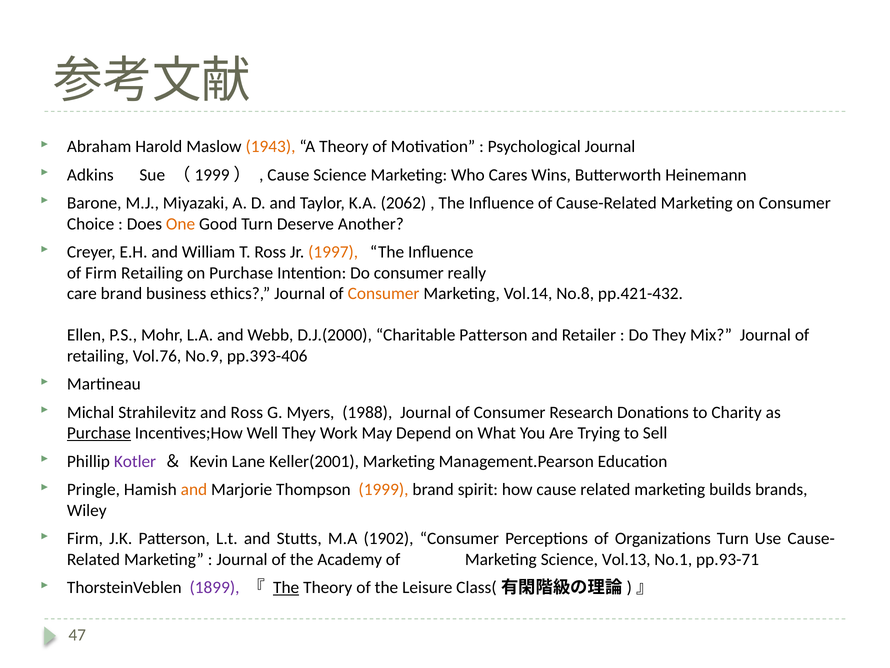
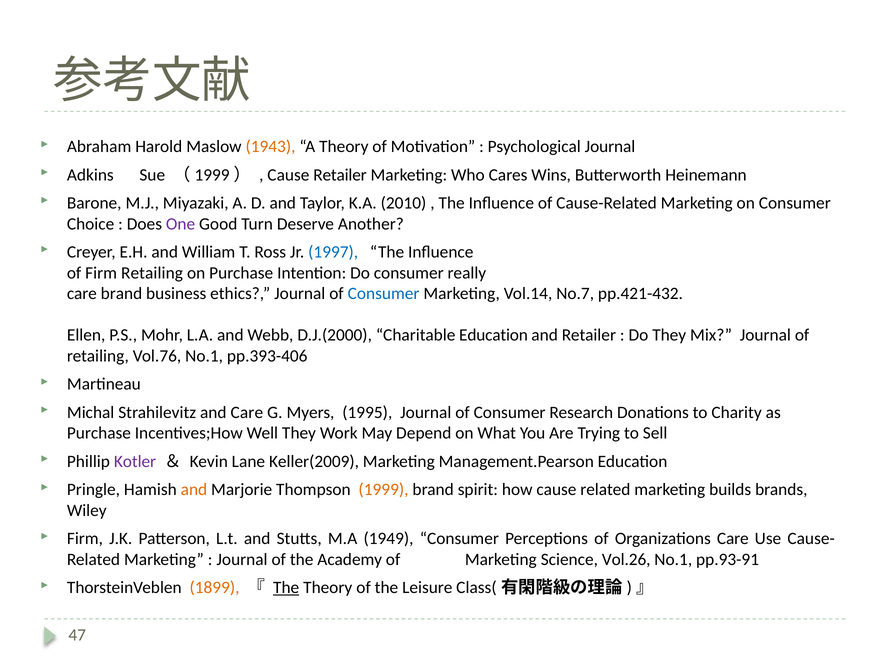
Cause Science: Science -> Retailer (340, 175)
2062: 2062 -> 2010 (403, 203)
One colour: orange -> purple (181, 224)
1997 colour: orange -> blue (333, 252)
Consumer colour: orange -> blue (384, 293)
No.8: No.8 -> No.7 (575, 293)
Charitable Patterson: Patterson -> Education (494, 335)
Vol.76 No.9: No.9 -> No.1 (204, 356)
and Ross: Ross -> Care (247, 412)
1988: 1988 -> 1995 (367, 412)
Purchase underline: present -> none (99, 433)
Keller(2001: Keller(2001 -> Keller(2009 (314, 461)
1902: 1902 -> 1949 (389, 538)
Organizations Turn: Turn -> Care (733, 538)
Vol.13: Vol.13 -> Vol.26 (626, 559)
pp.93-71: pp.93-71 -> pp.93-91 (728, 559)
1899 colour: purple -> orange (215, 587)
